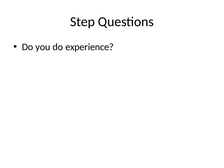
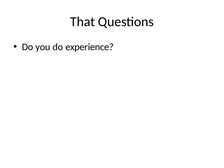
Step: Step -> That (83, 22)
